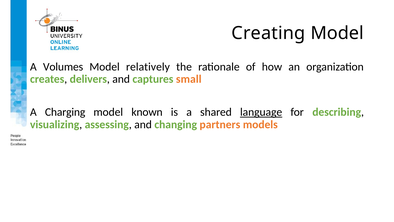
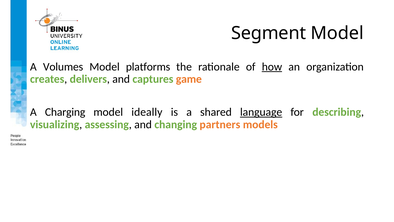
Creating: Creating -> Segment (269, 33)
relatively: relatively -> platforms (148, 67)
how underline: none -> present (272, 67)
small: small -> game (189, 79)
known: known -> ideally (147, 112)
